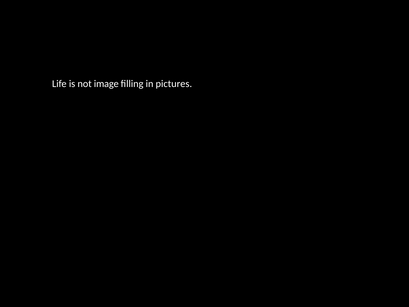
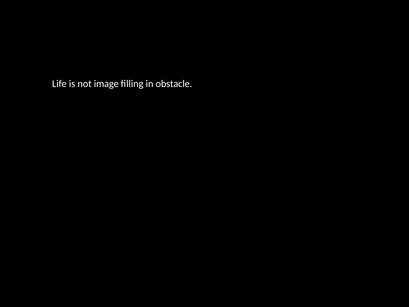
pictures: pictures -> obstacle (174, 84)
